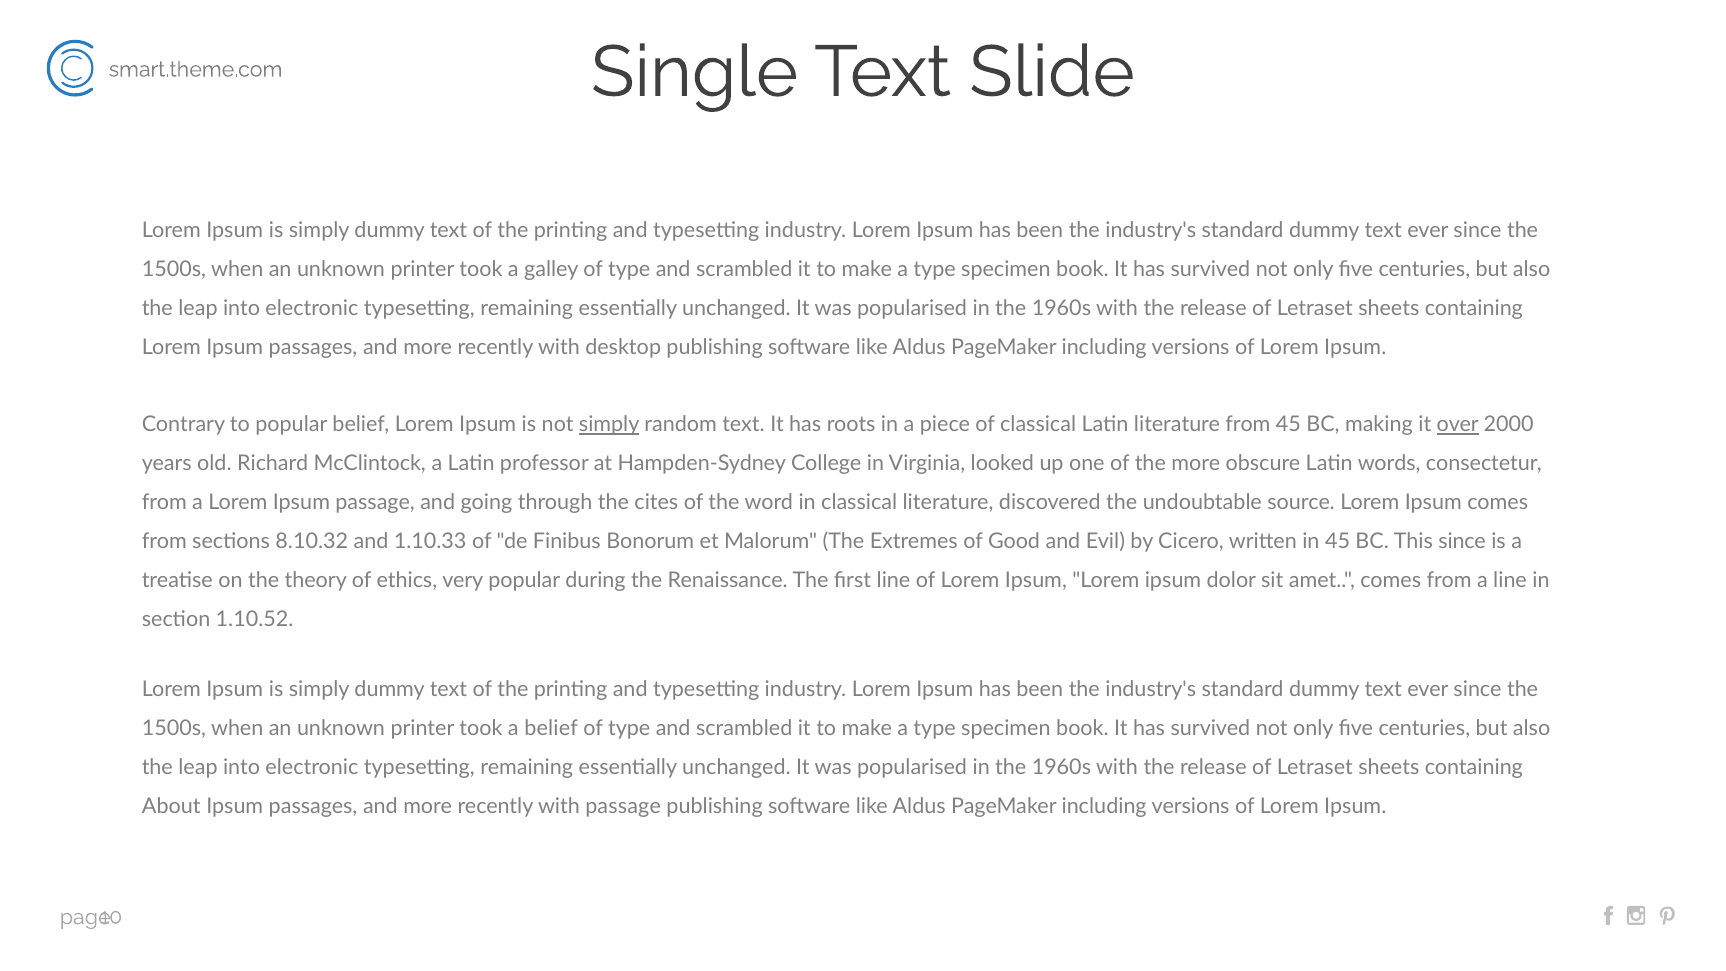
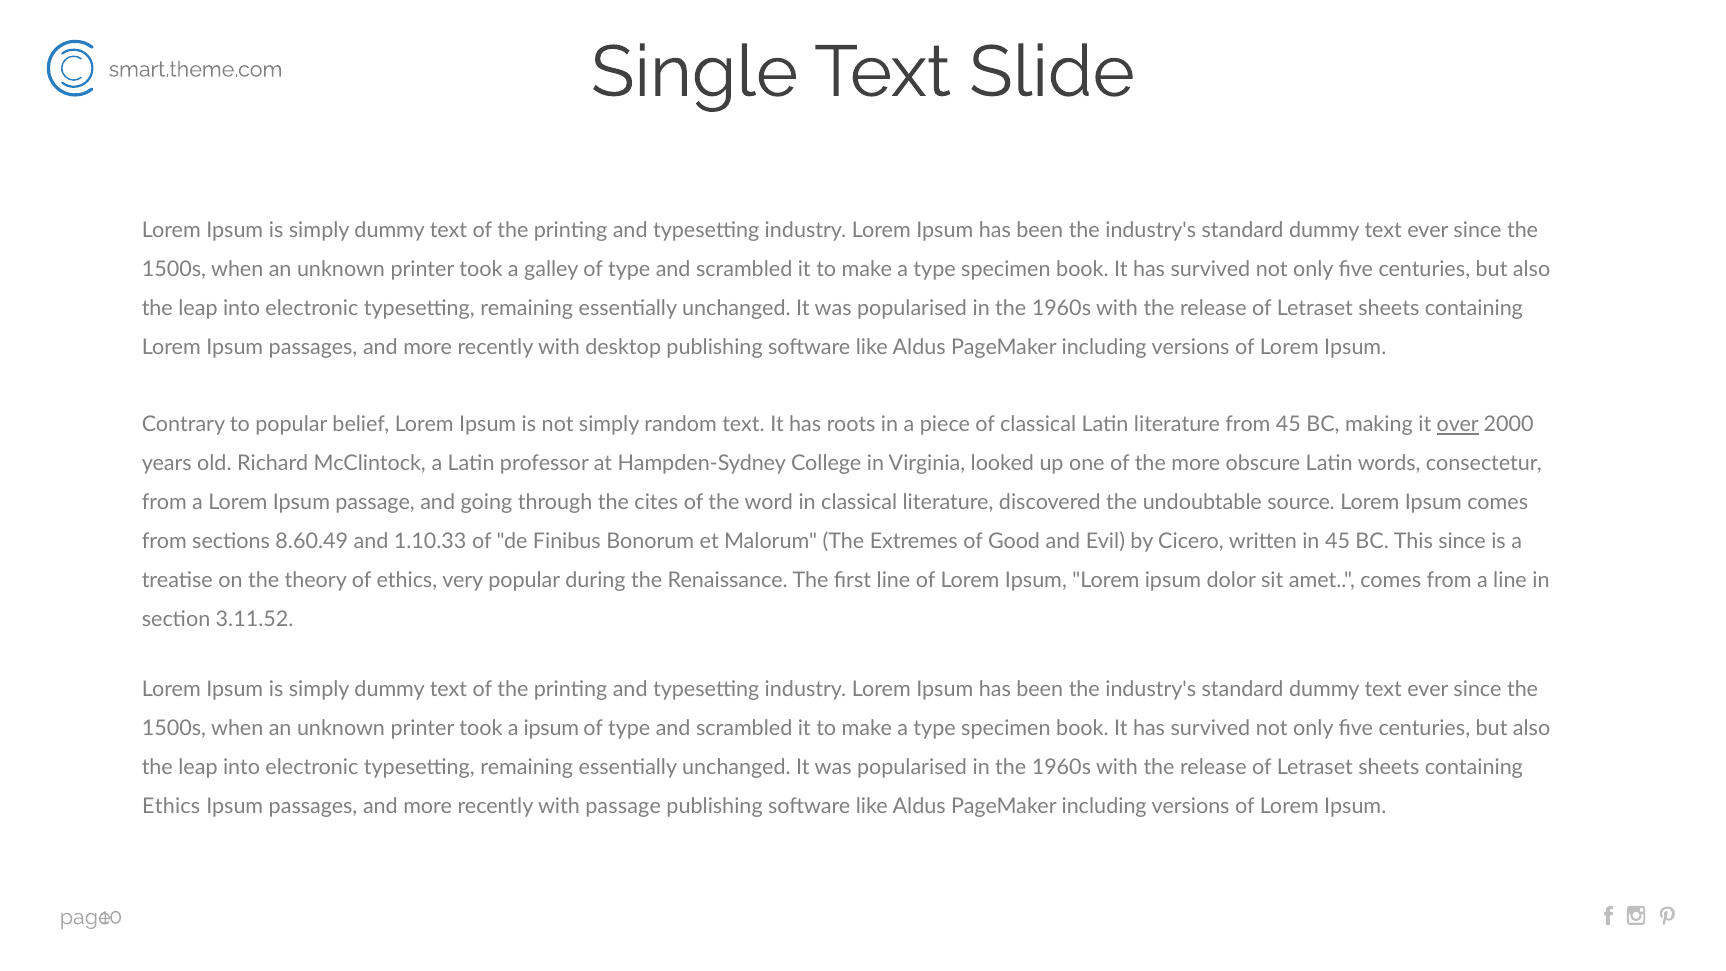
simply underline: present -> none (609, 425)
8.10.32: 8.10.32 -> 8.60.49 (312, 541)
1.10.52: 1.10.52 -> 3.11.52 (255, 619)
a belief: belief -> ipsum (551, 729)
About: About -> Ethics (171, 806)
